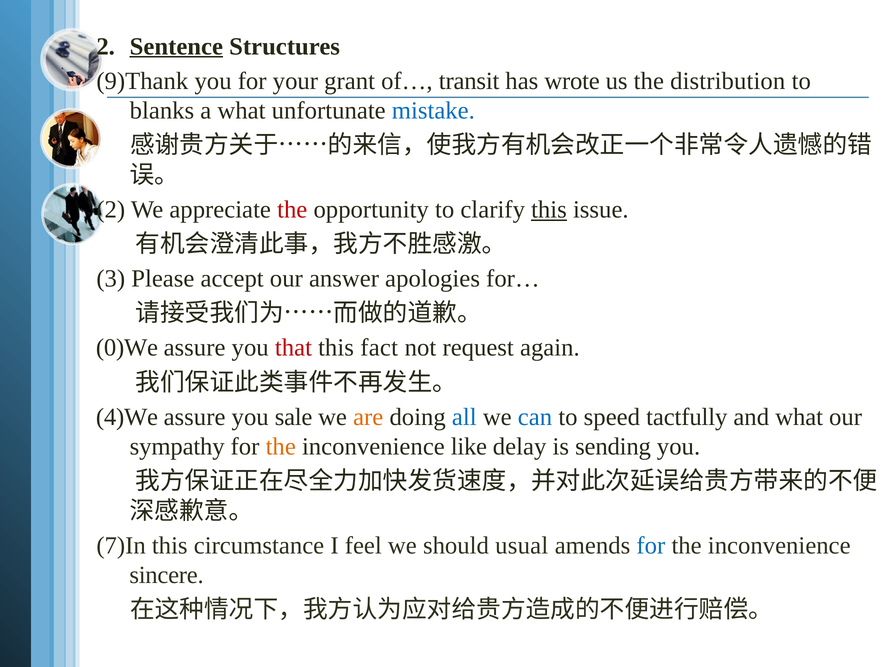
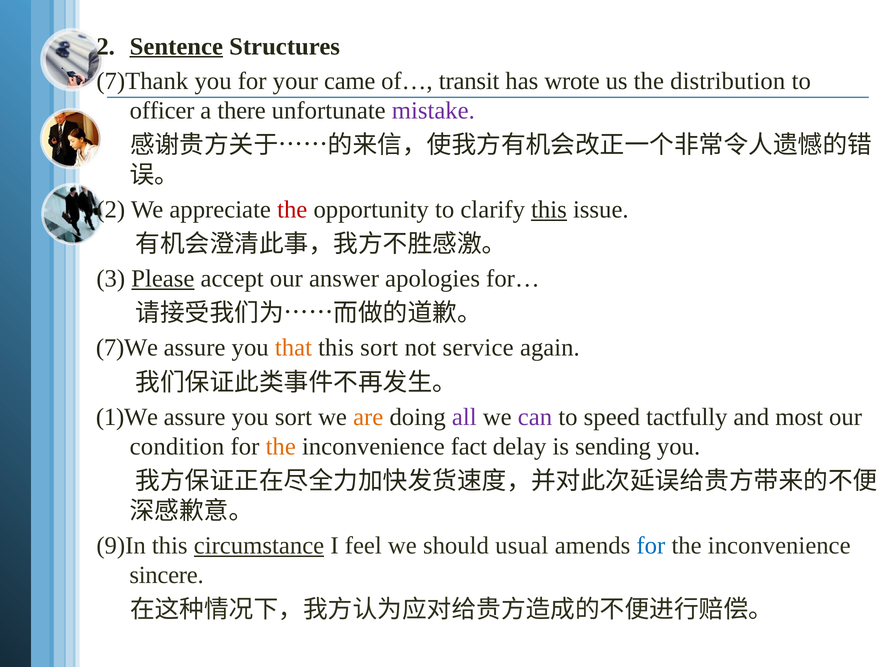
9)Thank: 9)Thank -> 7)Thank (142, 81)
grant: grant -> came (350, 81)
blanks: blanks -> officer (162, 111)
a what: what -> there (242, 111)
mistake colour: blue -> purple (433, 111)
Please underline: none -> present (163, 279)
0)We: 0)We -> 7)We (127, 348)
that colour: red -> orange (293, 348)
this fact: fact -> sort (379, 348)
request: request -> service (478, 348)
4)We: 4)We -> 1)We (127, 417)
you sale: sale -> sort (293, 417)
all colour: blue -> purple (464, 417)
can colour: blue -> purple (535, 417)
and what: what -> most (799, 417)
sympathy: sympathy -> condition (177, 446)
like: like -> fact (469, 446)
7)In: 7)In -> 9)In (121, 545)
circumstance underline: none -> present (259, 545)
